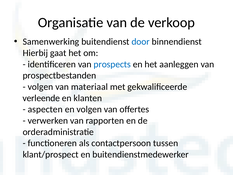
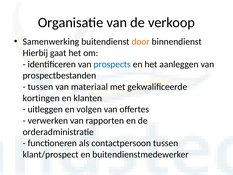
door colour: blue -> orange (141, 42)
volgen: volgen -> tussen (40, 87)
verleende: verleende -> kortingen (41, 98)
aspecten: aspecten -> uitleggen (45, 109)
